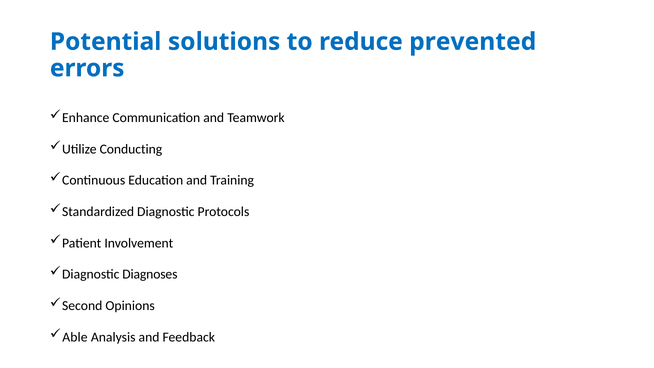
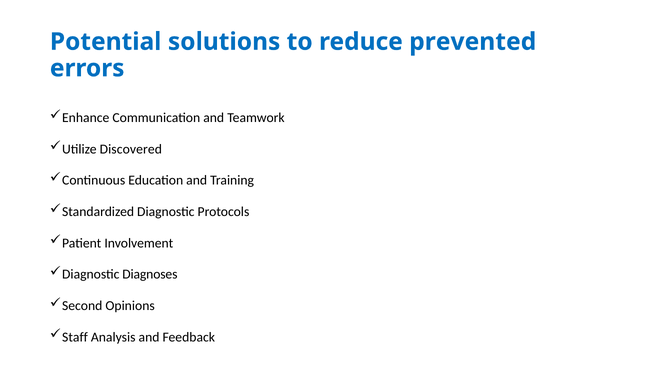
Conducting: Conducting -> Discovered (131, 149)
Able: Able -> Staff (75, 337)
